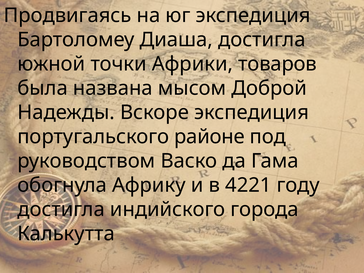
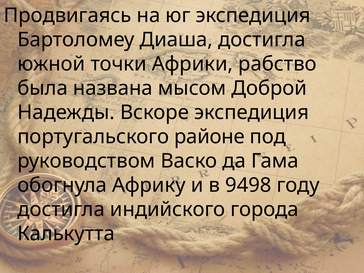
товаров: товаров -> рабство (277, 64)
4221: 4221 -> 9498 (248, 185)
